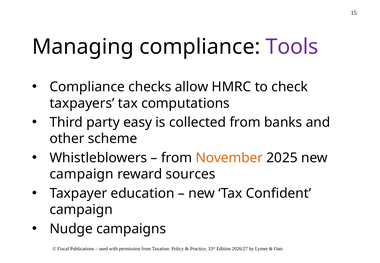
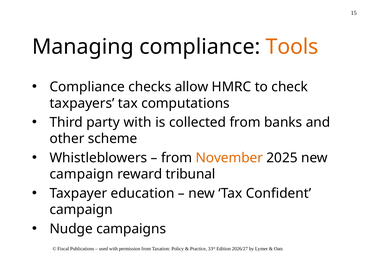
Tools colour: purple -> orange (292, 47)
party easy: easy -> with (138, 122)
sources: sources -> tribunal (191, 174)
